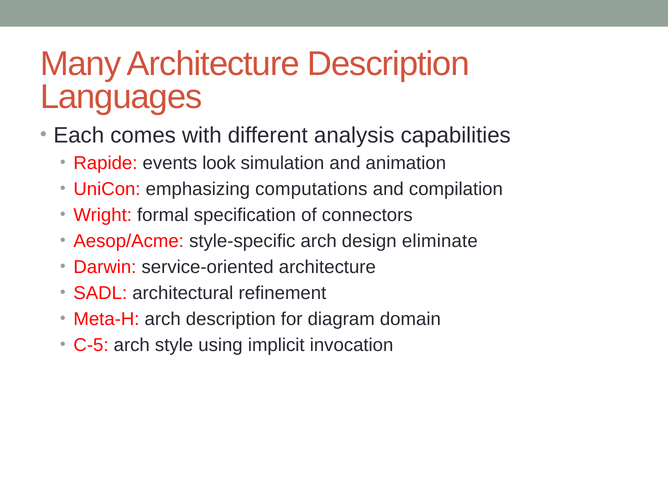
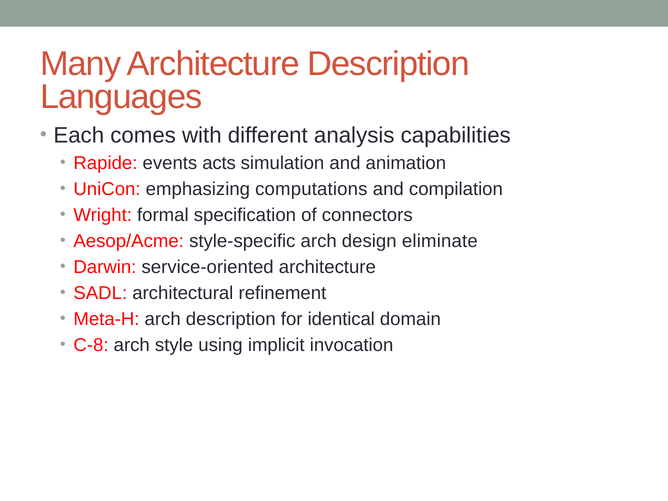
look: look -> acts (219, 163)
diagram: diagram -> identical (341, 319)
C-5: C-5 -> C-8 (91, 345)
